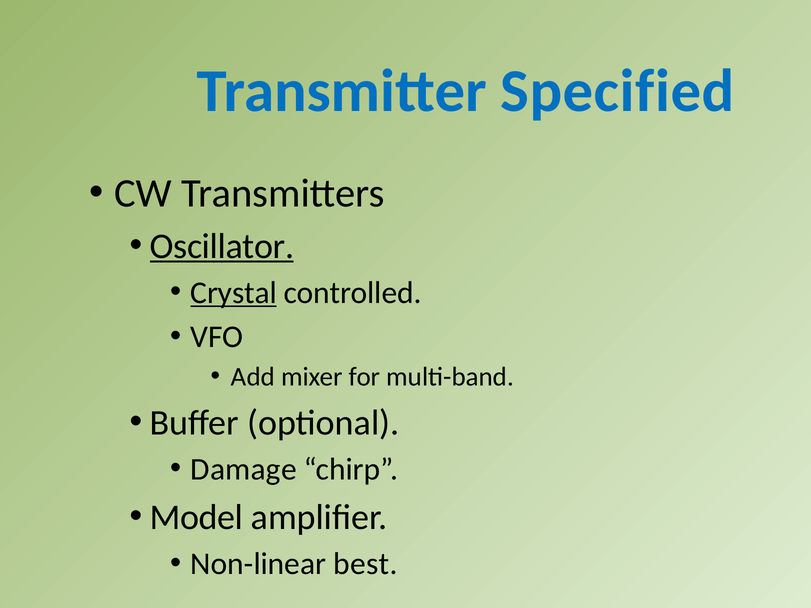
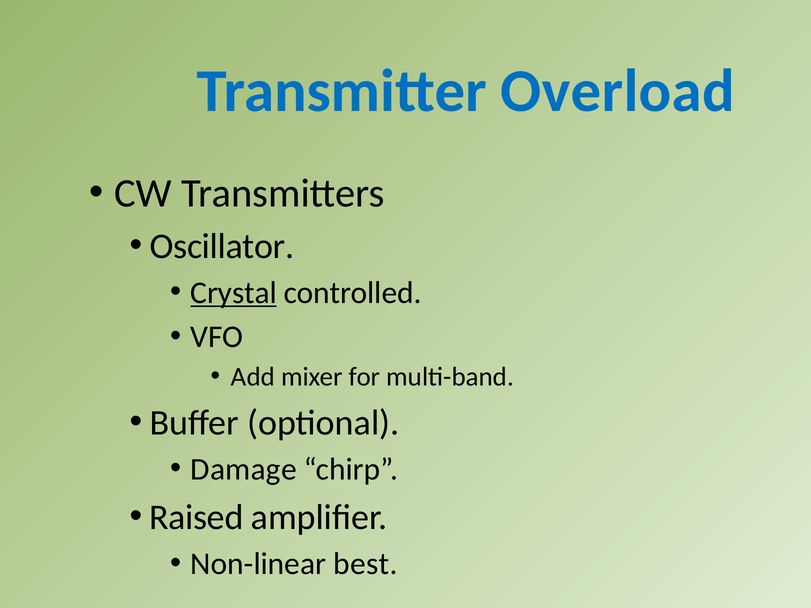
Specified: Specified -> Overload (618, 91)
Oscillator underline: present -> none (222, 246)
Model: Model -> Raised (196, 518)
